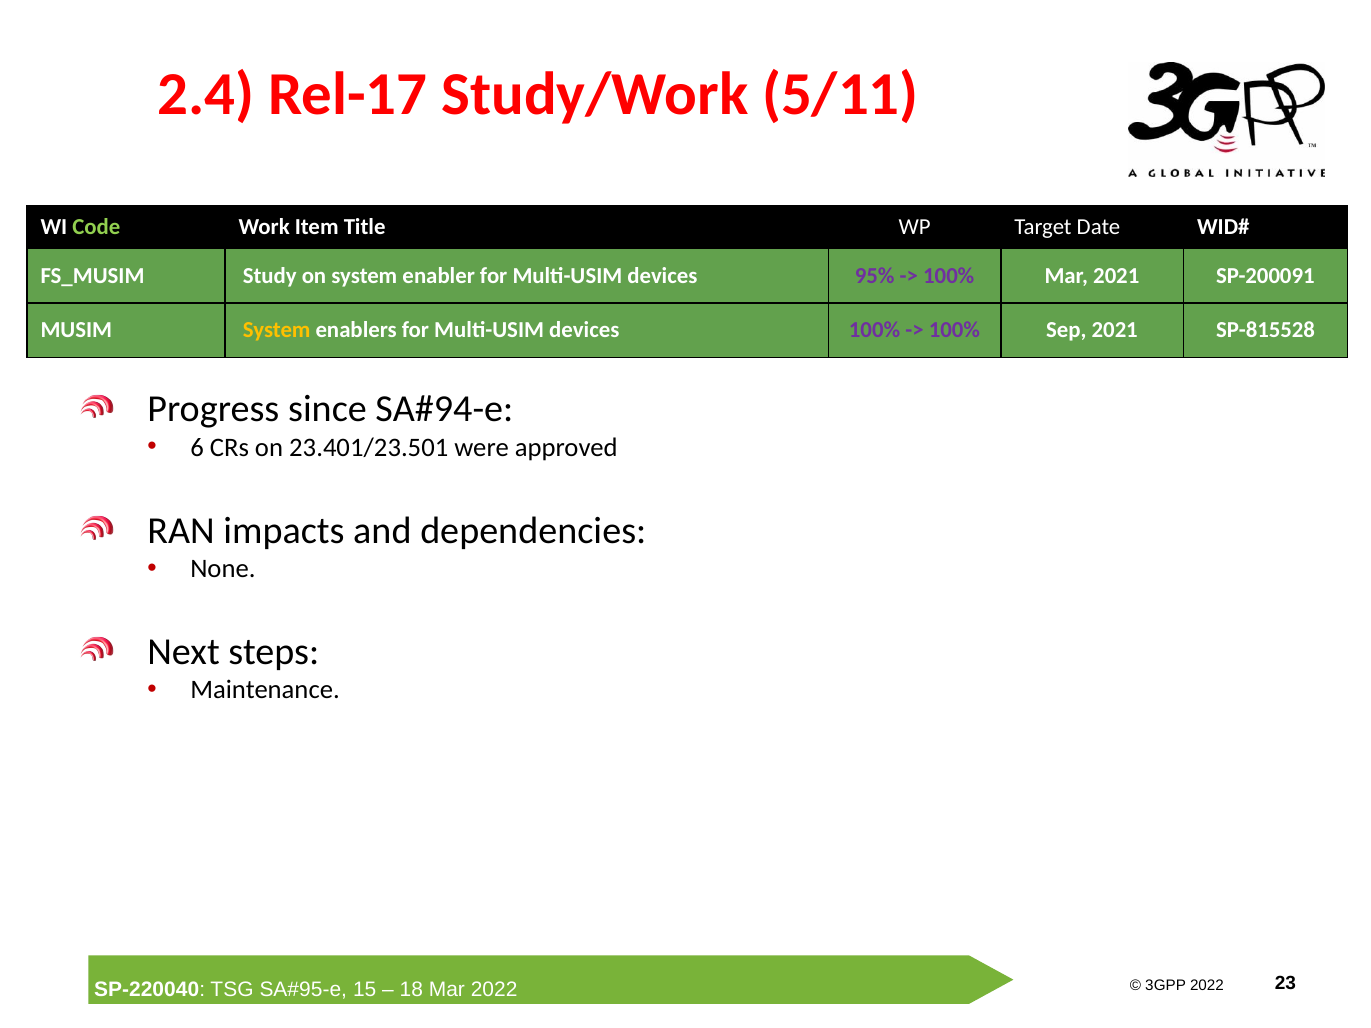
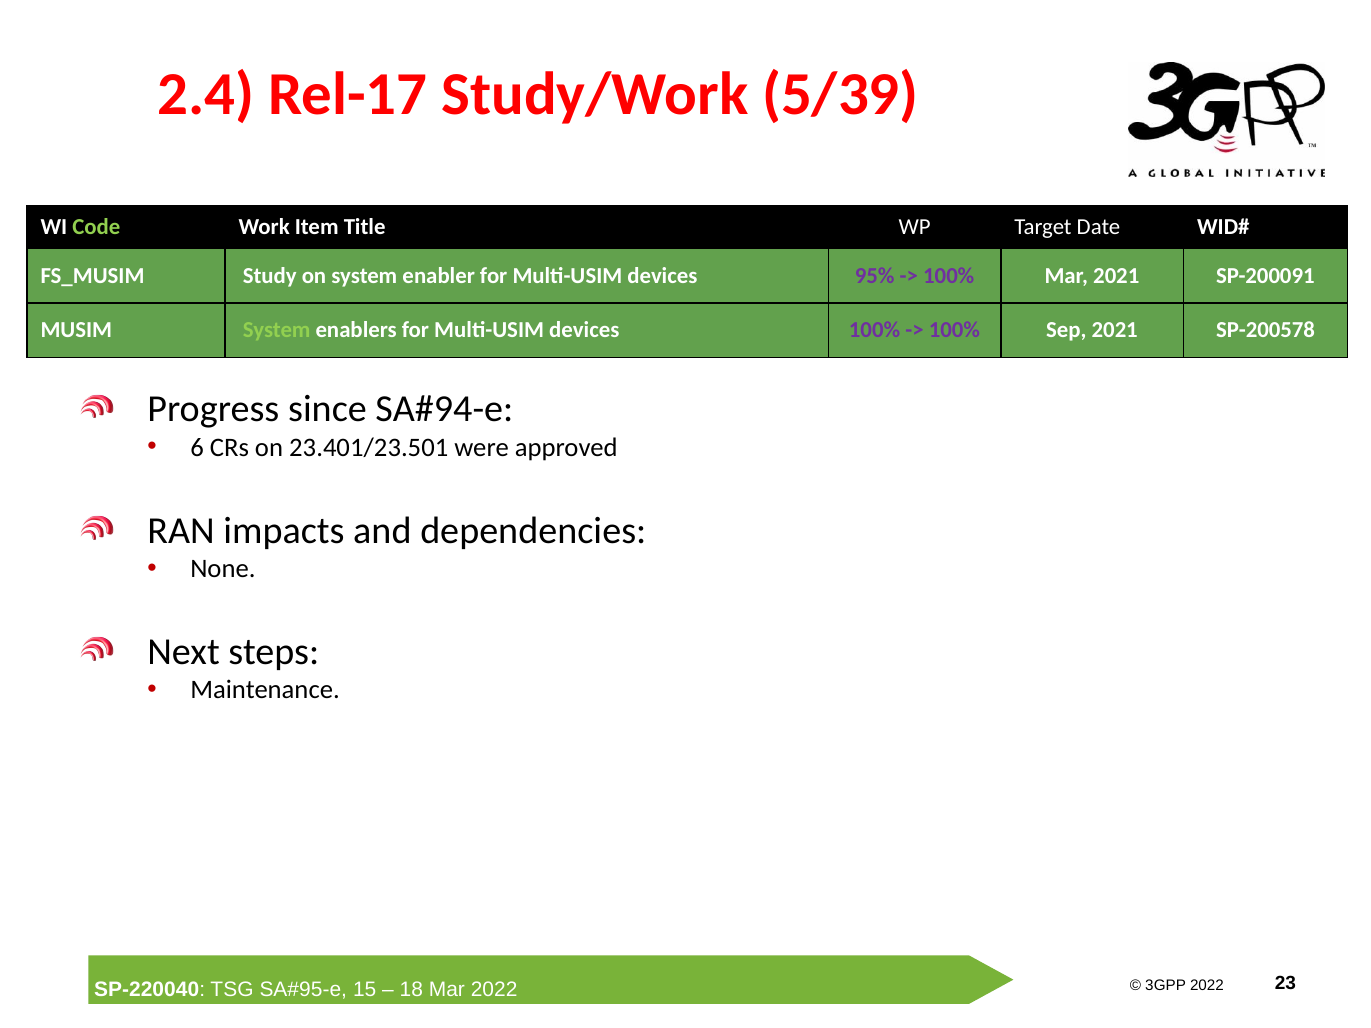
5/11: 5/11 -> 5/39 (840, 94)
System colour: yellow -> light green (277, 331)
SP-815528: SP-815528 -> SP-200578 (1265, 331)
